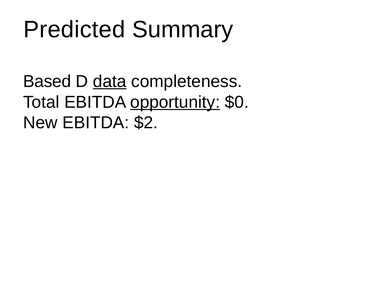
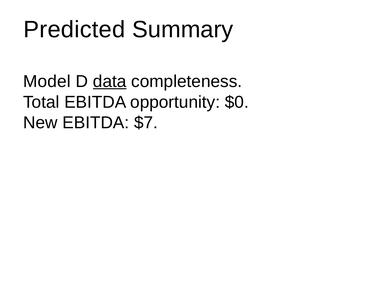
Based: Based -> Model (47, 81)
opportunity underline: present -> none (175, 102)
$2: $2 -> $7 (146, 122)
